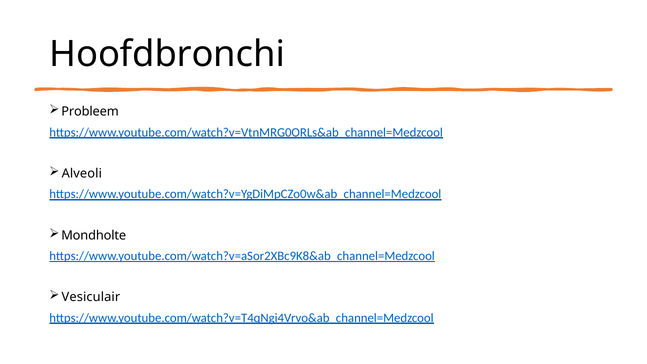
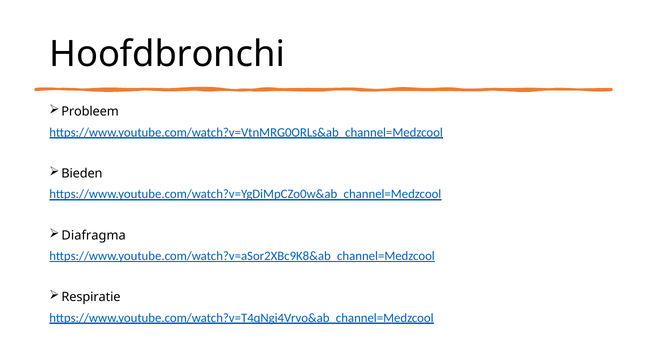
Alveoli: Alveoli -> Bieden (82, 173)
Mondholte: Mondholte -> Diafragma (94, 235)
Vesiculair: Vesiculair -> Respiratie (91, 297)
